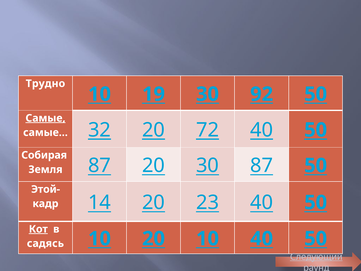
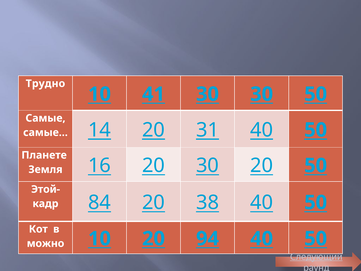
19: 19 -> 41 (154, 94)
30 92: 92 -> 30 (262, 94)
Самые underline: present -> none (45, 118)
32: 32 -> 14 (100, 130)
72: 72 -> 31 (208, 130)
Собирая: Собирая -> Планете (44, 155)
Земля 87: 87 -> 16 (100, 165)
30 87: 87 -> 20 (262, 165)
14: 14 -> 84 (100, 202)
23: 23 -> 38 (208, 202)
Кот underline: present -> none (38, 229)
садясь: садясь -> можно (46, 243)
20 10: 10 -> 94 (208, 238)
